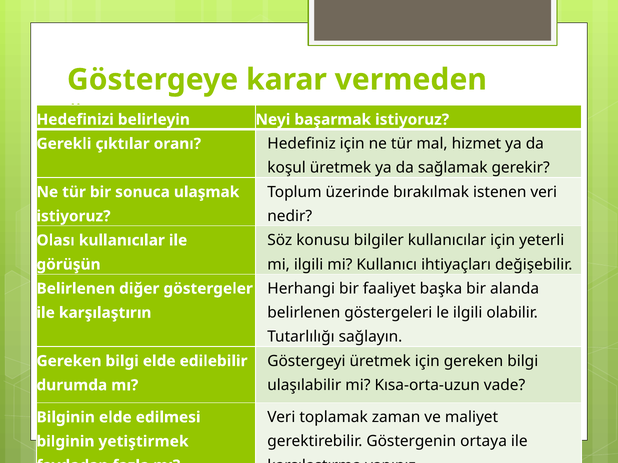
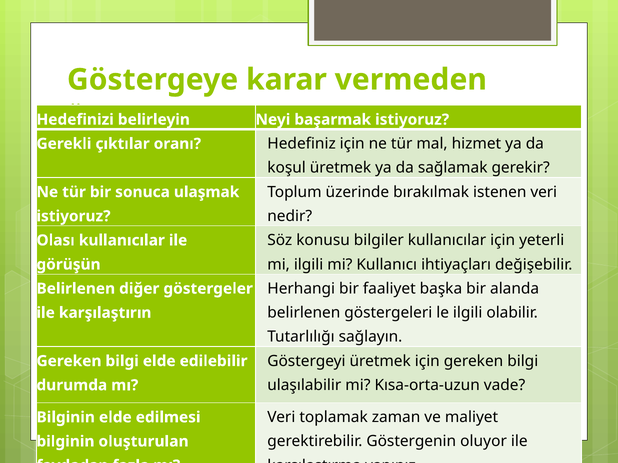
ortaya: ortaya -> oluyor (484, 442)
yetiştirmek: yetiştirmek -> oluşturulan (144, 442)
